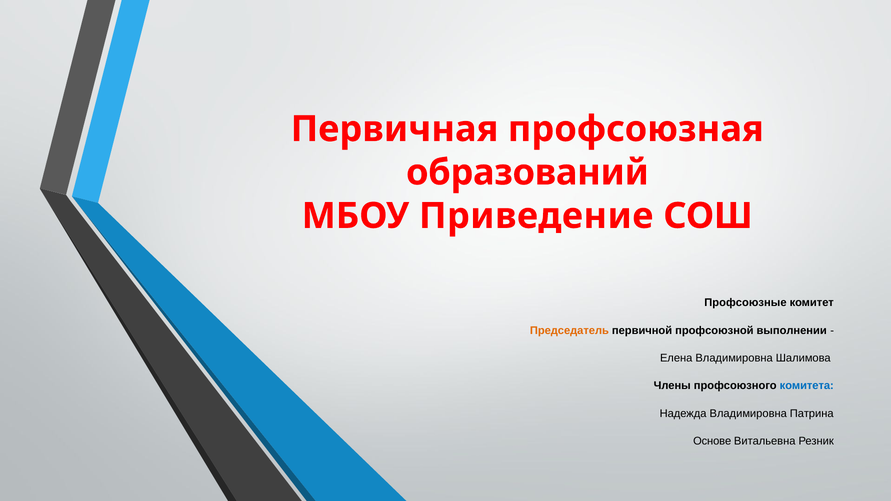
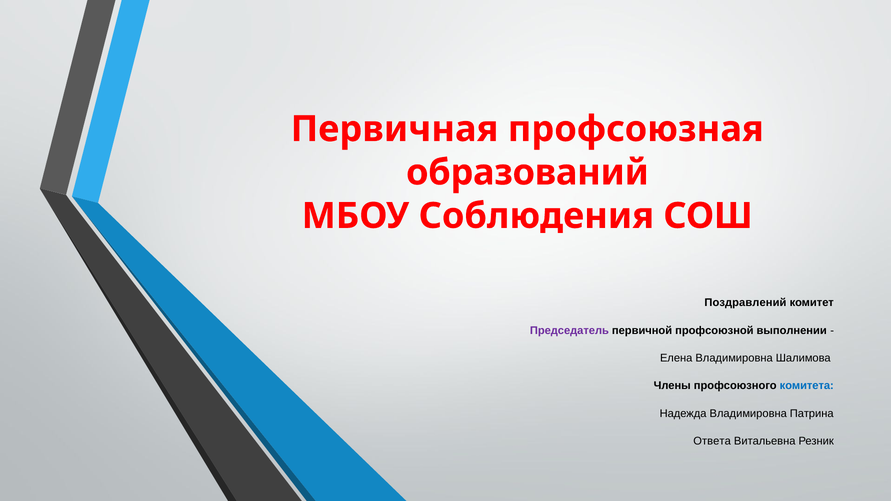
Приведение: Приведение -> Соблюдения (536, 216)
Профсоюзные: Профсоюзные -> Поздравлений (745, 303)
Председатель colour: orange -> purple (569, 331)
Основе: Основе -> Ответа (712, 441)
